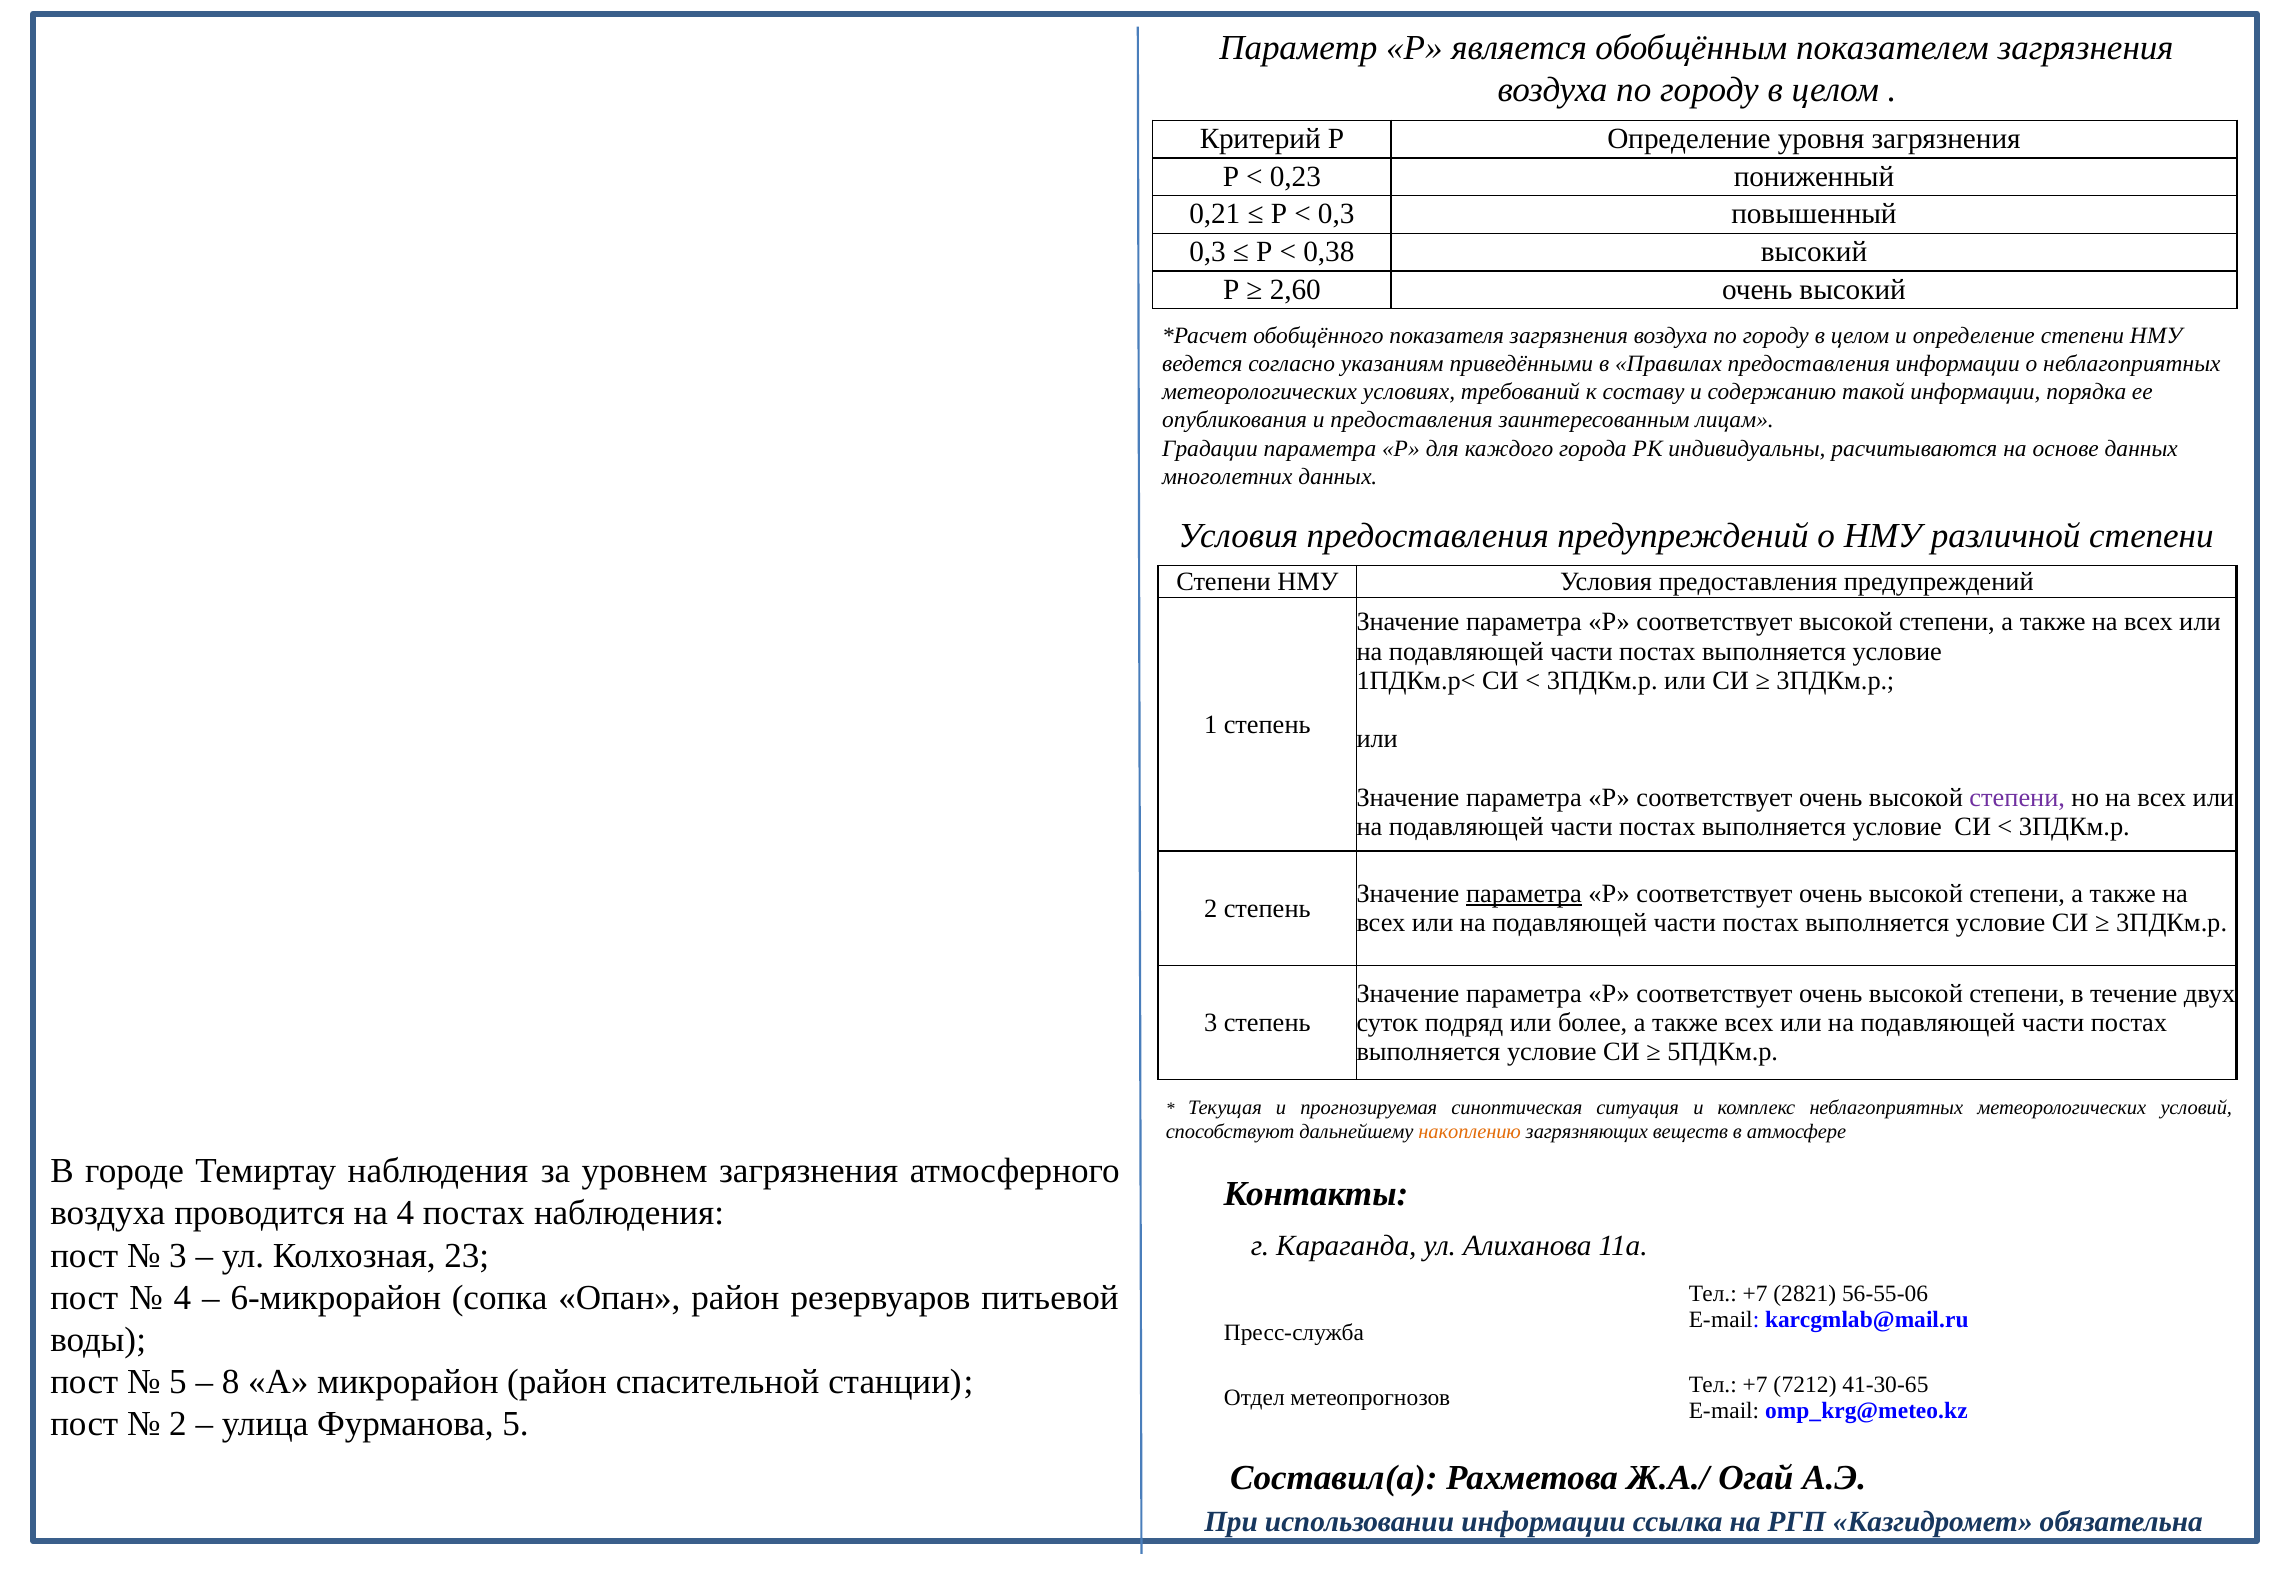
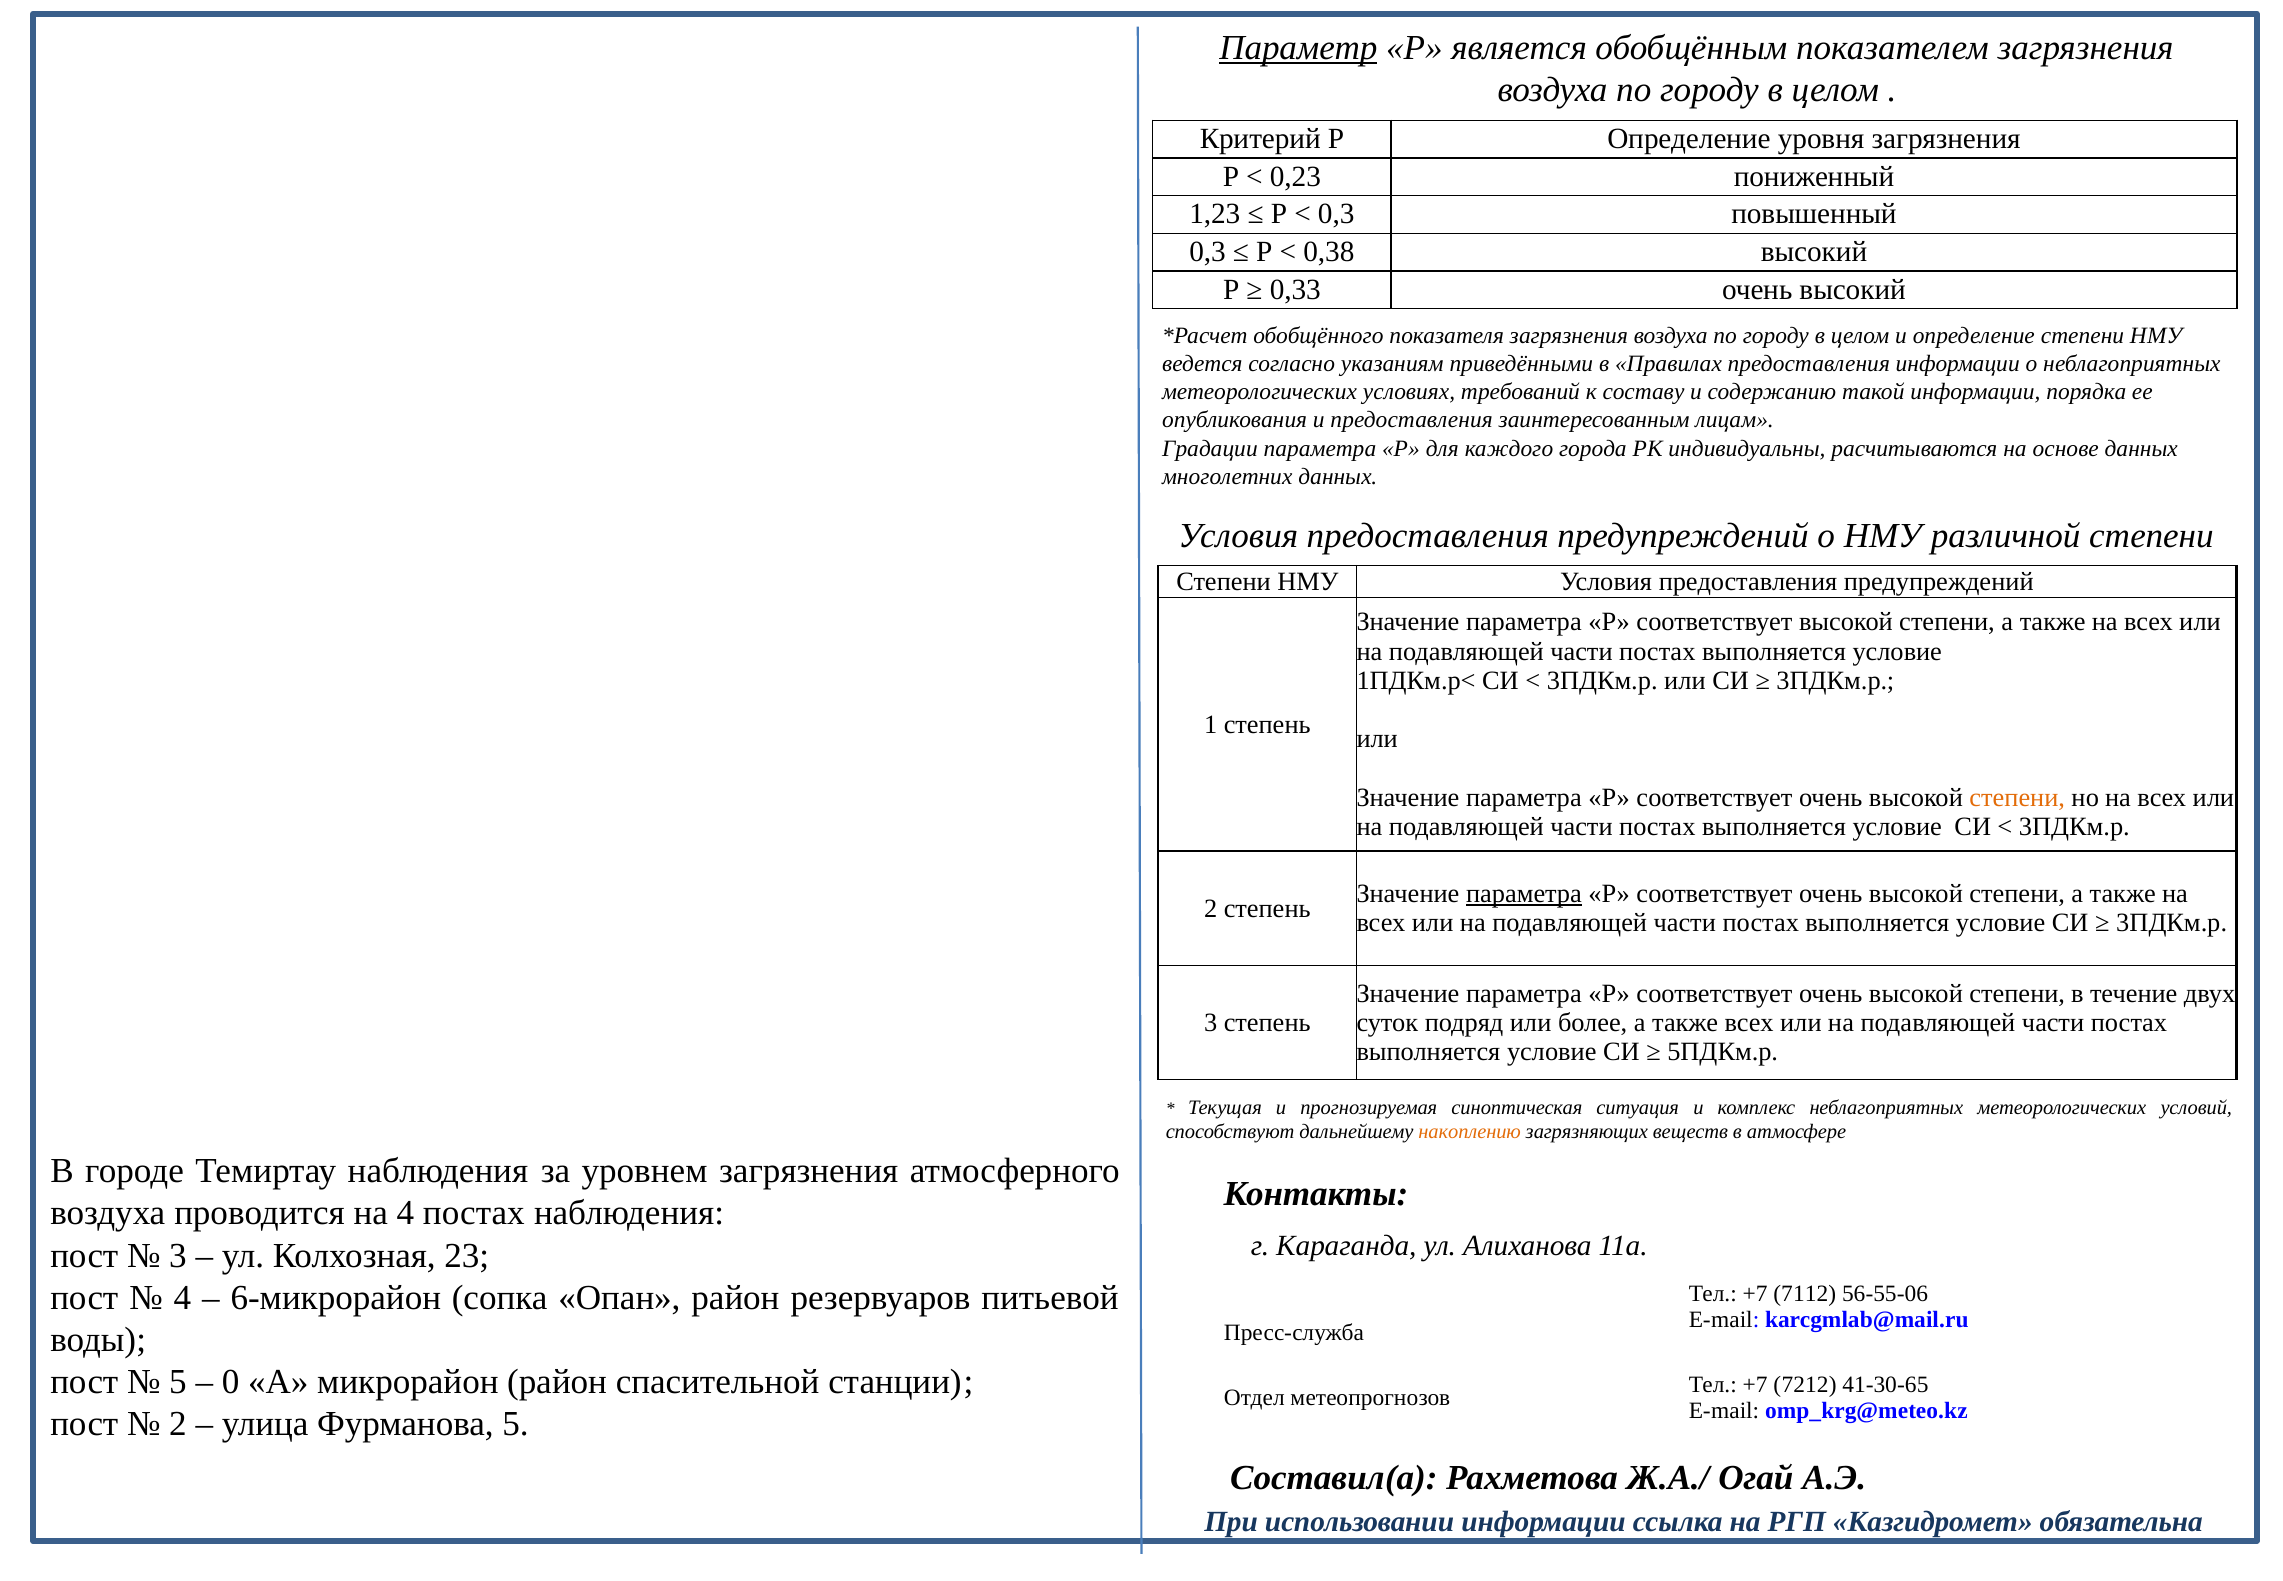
Параметр underline: none -> present (1298, 48)
0,21: 0,21 -> 1,23 (1215, 214)
2,60: 2,60 -> 0,33 (1295, 290)
степени colour: purple -> orange (2017, 797)
2821: 2821 -> 7112 (1805, 1293)
8: 8 -> 0 (231, 1382)
